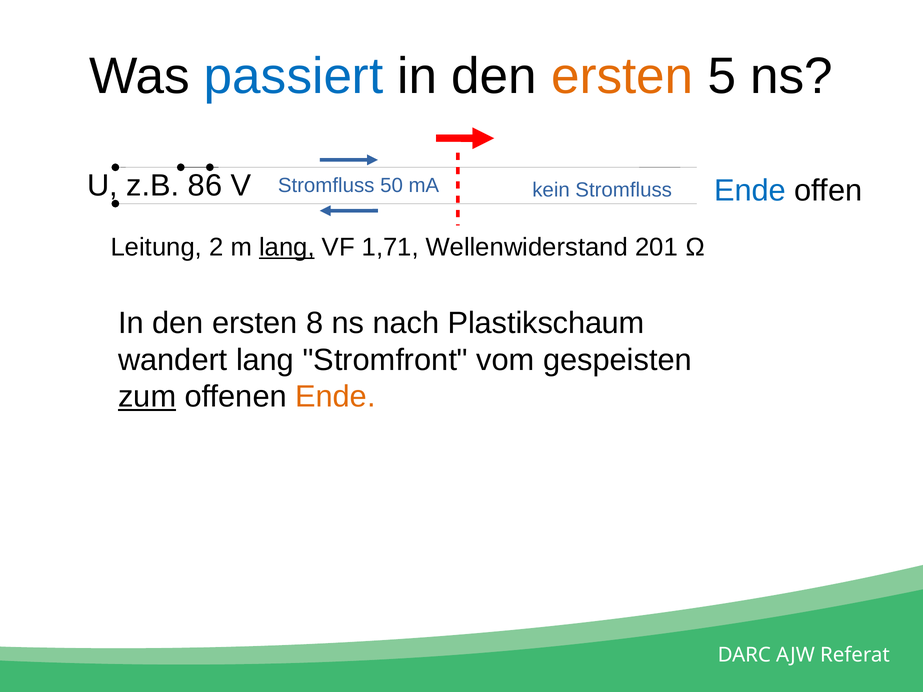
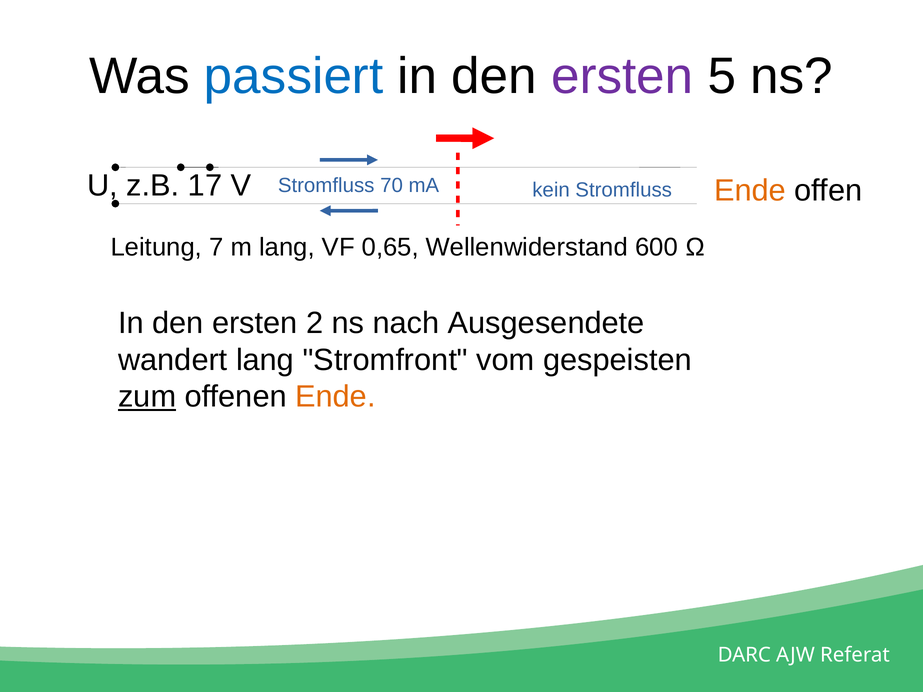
ersten colour: orange -> purple (622, 76)
86: 86 -> 17 (205, 185)
Ende colour: blue -> orange (750, 191)
50: 50 -> 70 (392, 186)
2: 2 -> 7 (216, 247)
lang underline: present -> none (287, 247)
1,71: 1,71 -> 0,65 (390, 247)
201: 201 -> 600 (657, 247)
8: 8 -> 2 (315, 323)
Plastikschaum: Plastikschaum -> Ausgesendete (546, 323)
